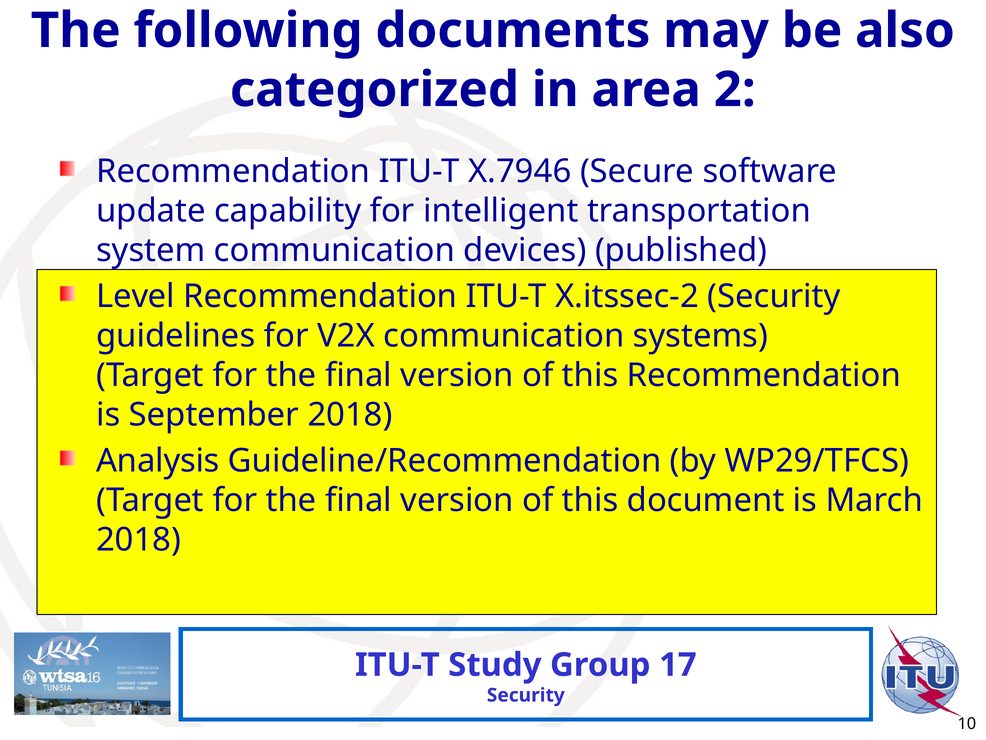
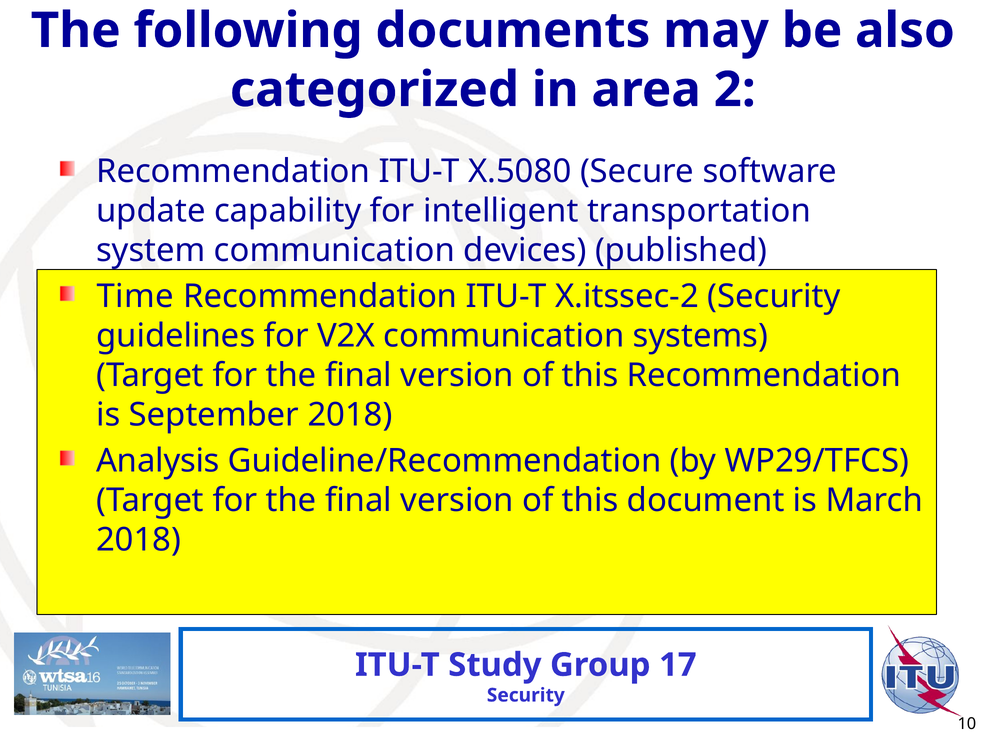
X.7946: X.7946 -> X.5080 (520, 171)
Level: Level -> Time (135, 296)
